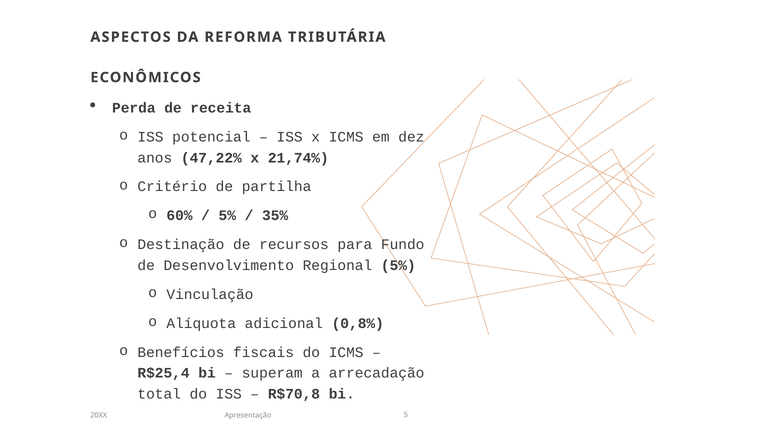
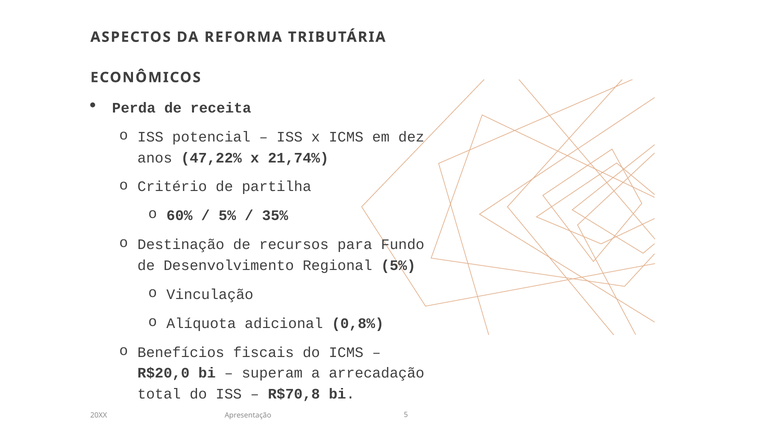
R$25,4: R$25,4 -> R$20,0 (164, 373)
